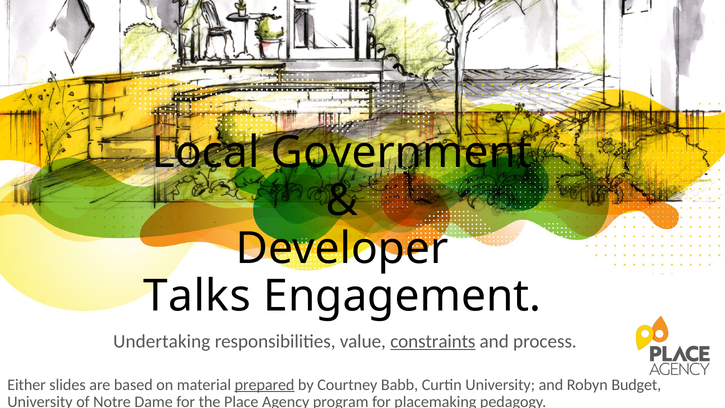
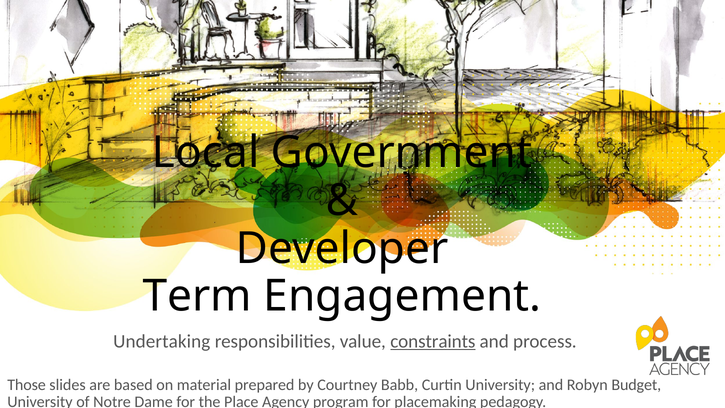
Talks: Talks -> Term (197, 296)
Either: Either -> Those (27, 385)
prepared underline: present -> none (265, 385)
